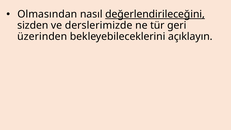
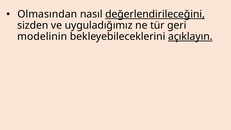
derslerimizde: derslerimizde -> uyguladığımız (99, 25)
üzerinden: üzerinden -> modelinin (42, 37)
açıklayın underline: none -> present (190, 37)
